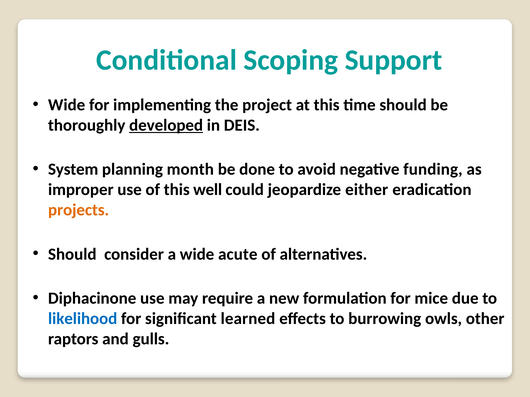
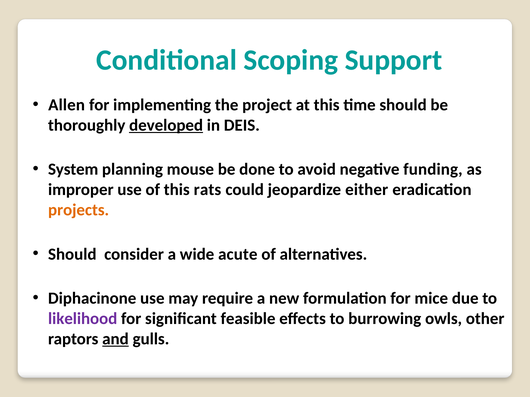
Wide: Wide -> Allen (67, 105)
month: month -> mouse (190, 170)
well: well -> rats (207, 190)
likelihood colour: blue -> purple (83, 319)
learned: learned -> feasible (248, 319)
and underline: none -> present (115, 339)
